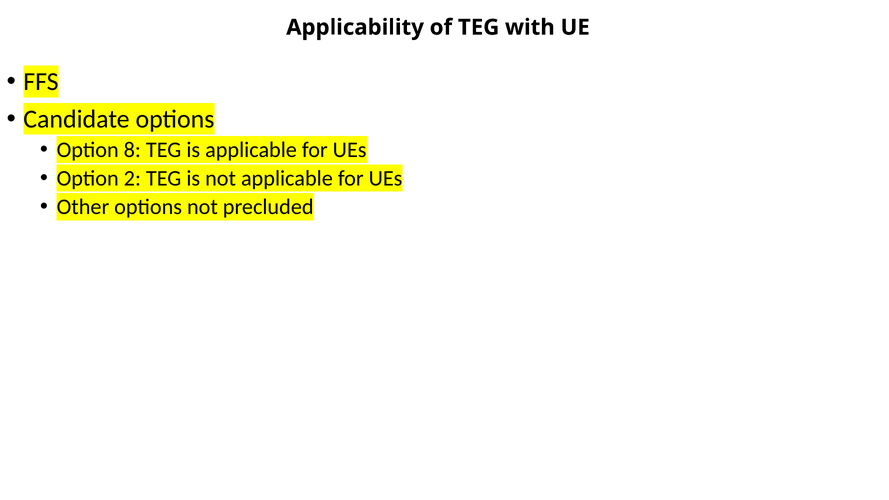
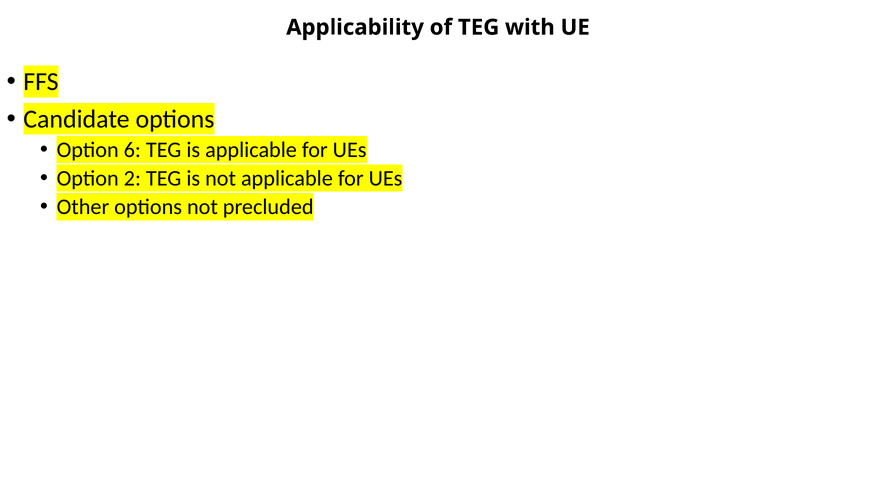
8: 8 -> 6 (132, 150)
